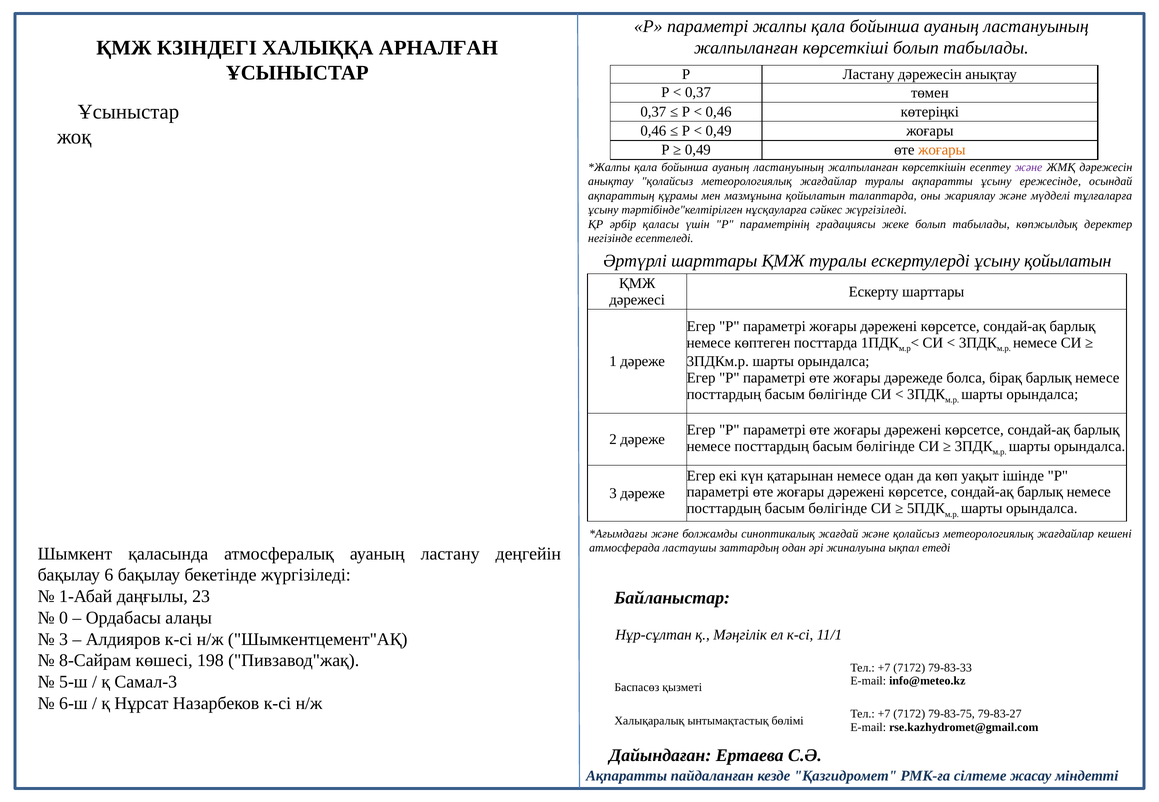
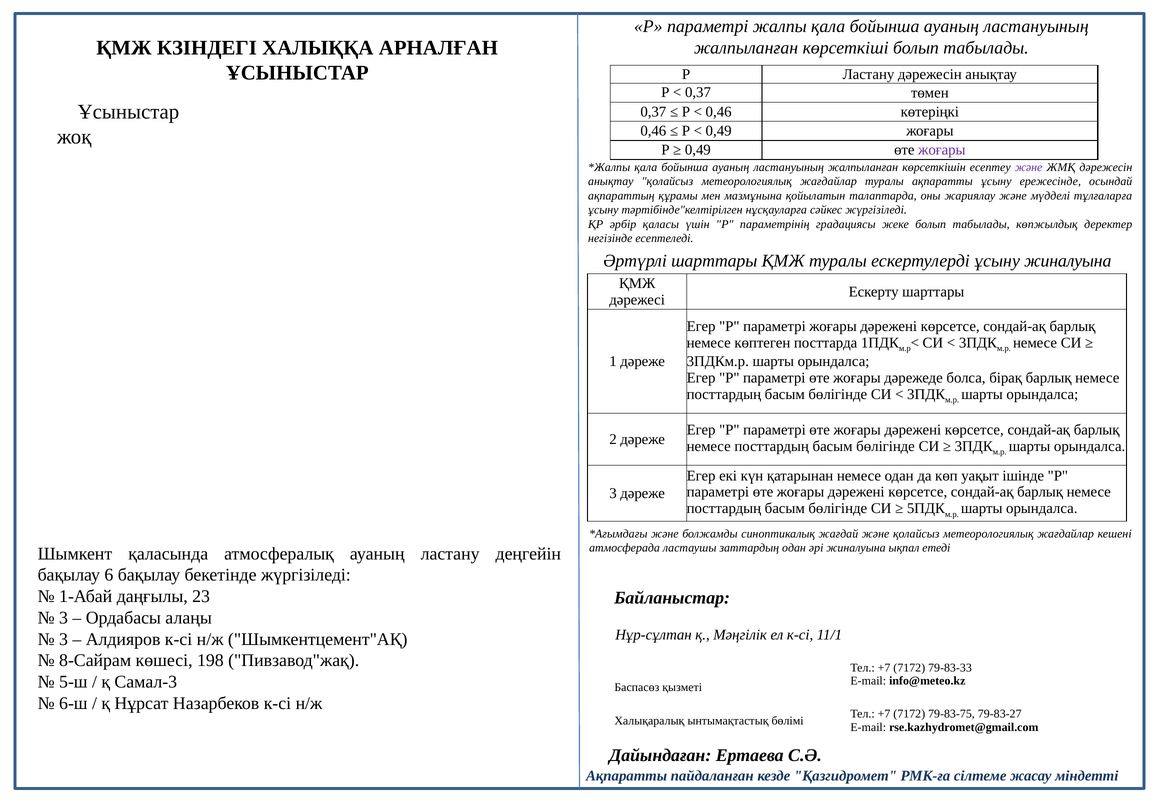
жоғары colour: orange -> purple (942, 150)
ұсыну қойылатын: қойылатын -> жиналуына (1068, 261)
0: 0 -> 3 (64, 618)
